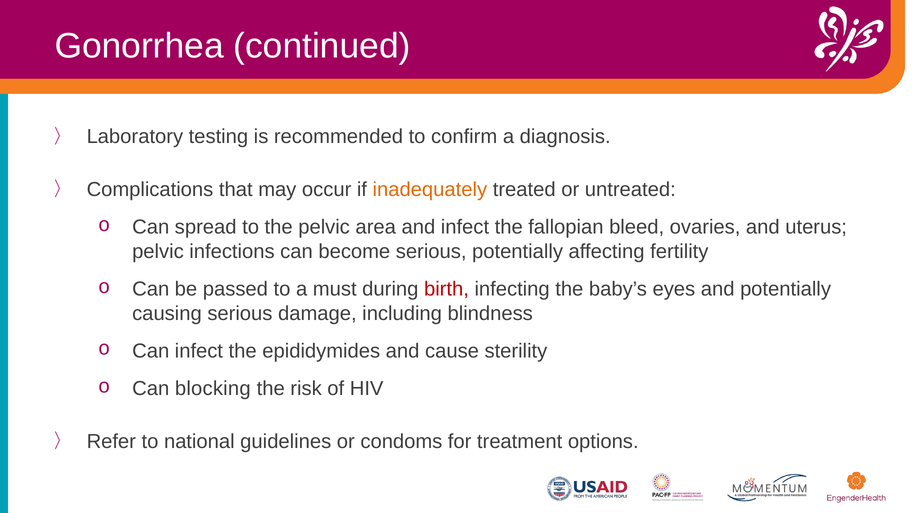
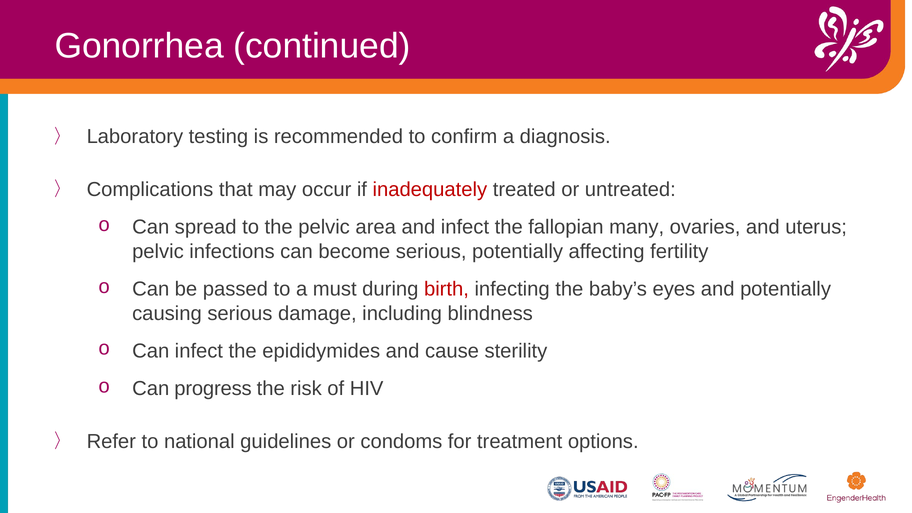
inadequately colour: orange -> red (430, 190)
bleed: bleed -> many (637, 227)
blocking: blocking -> progress (213, 389)
